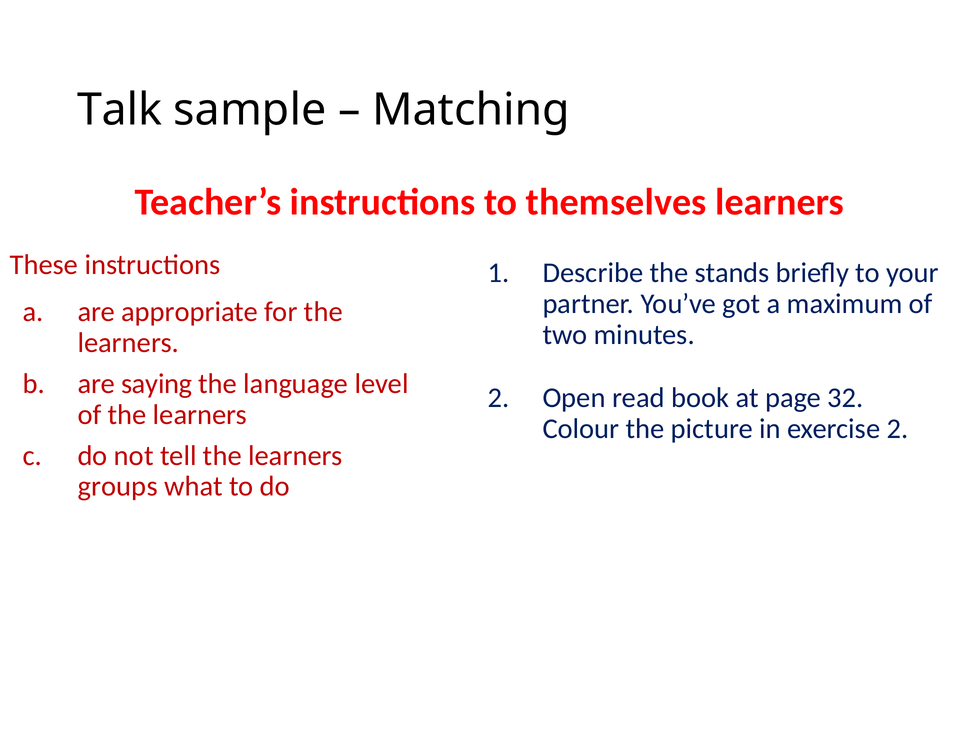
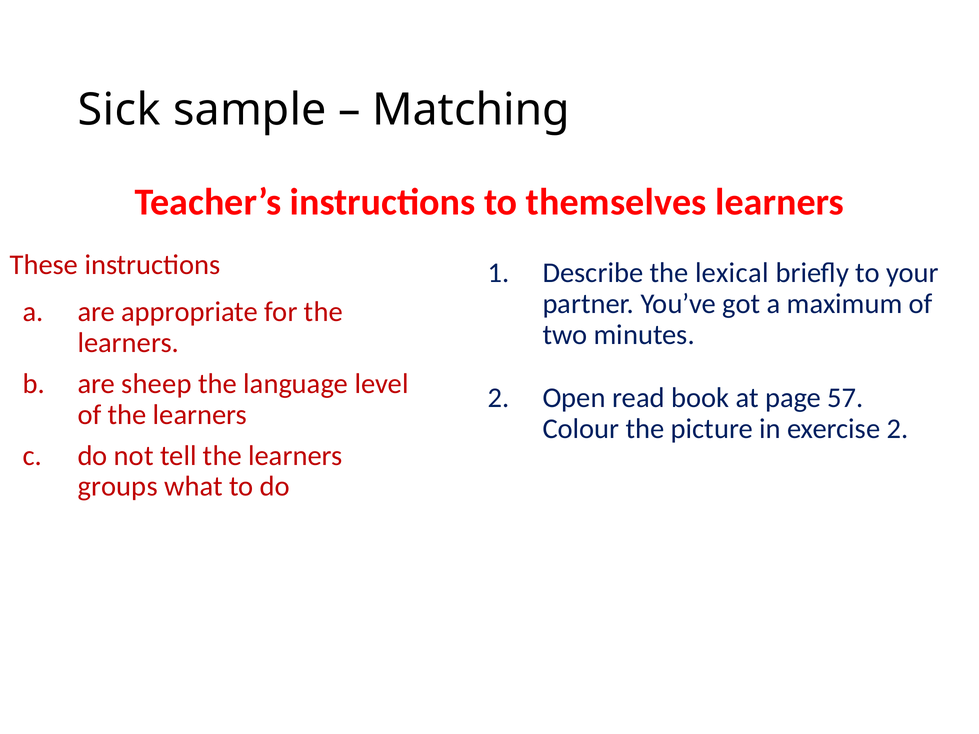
Talk: Talk -> Sick (119, 110)
stands: stands -> lexical (732, 273)
saying: saying -> sheep (157, 384)
32: 32 -> 57 (846, 398)
